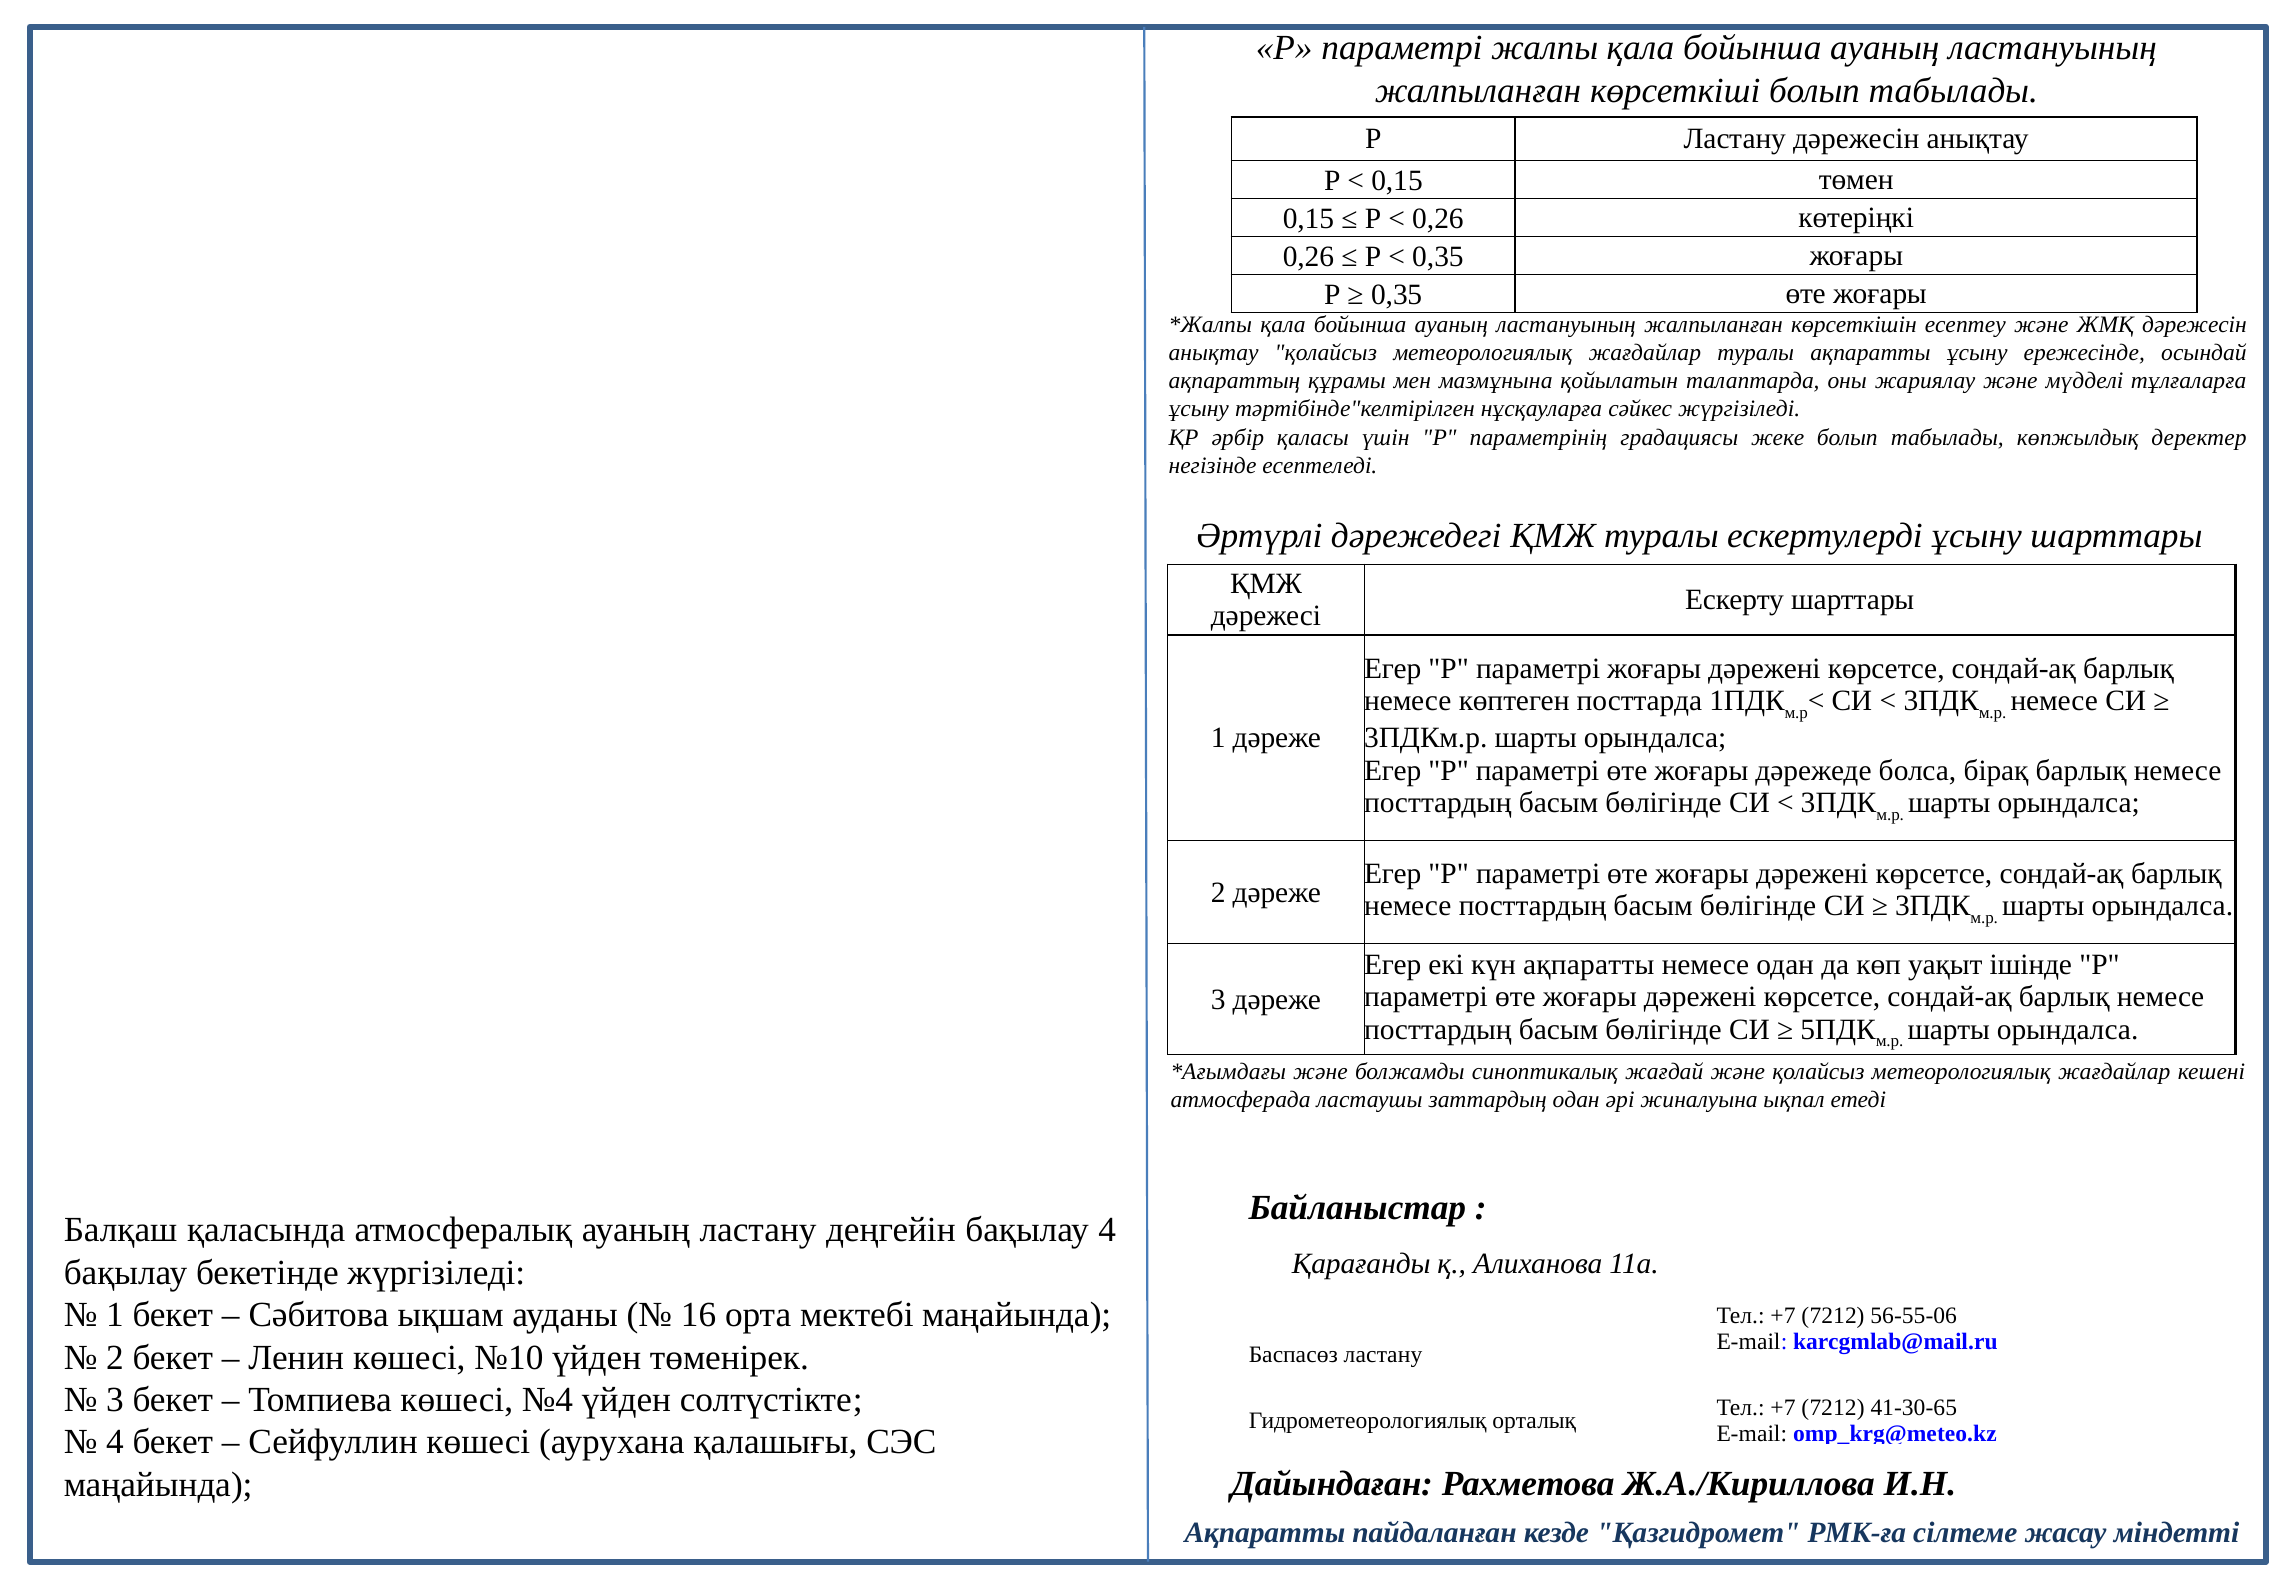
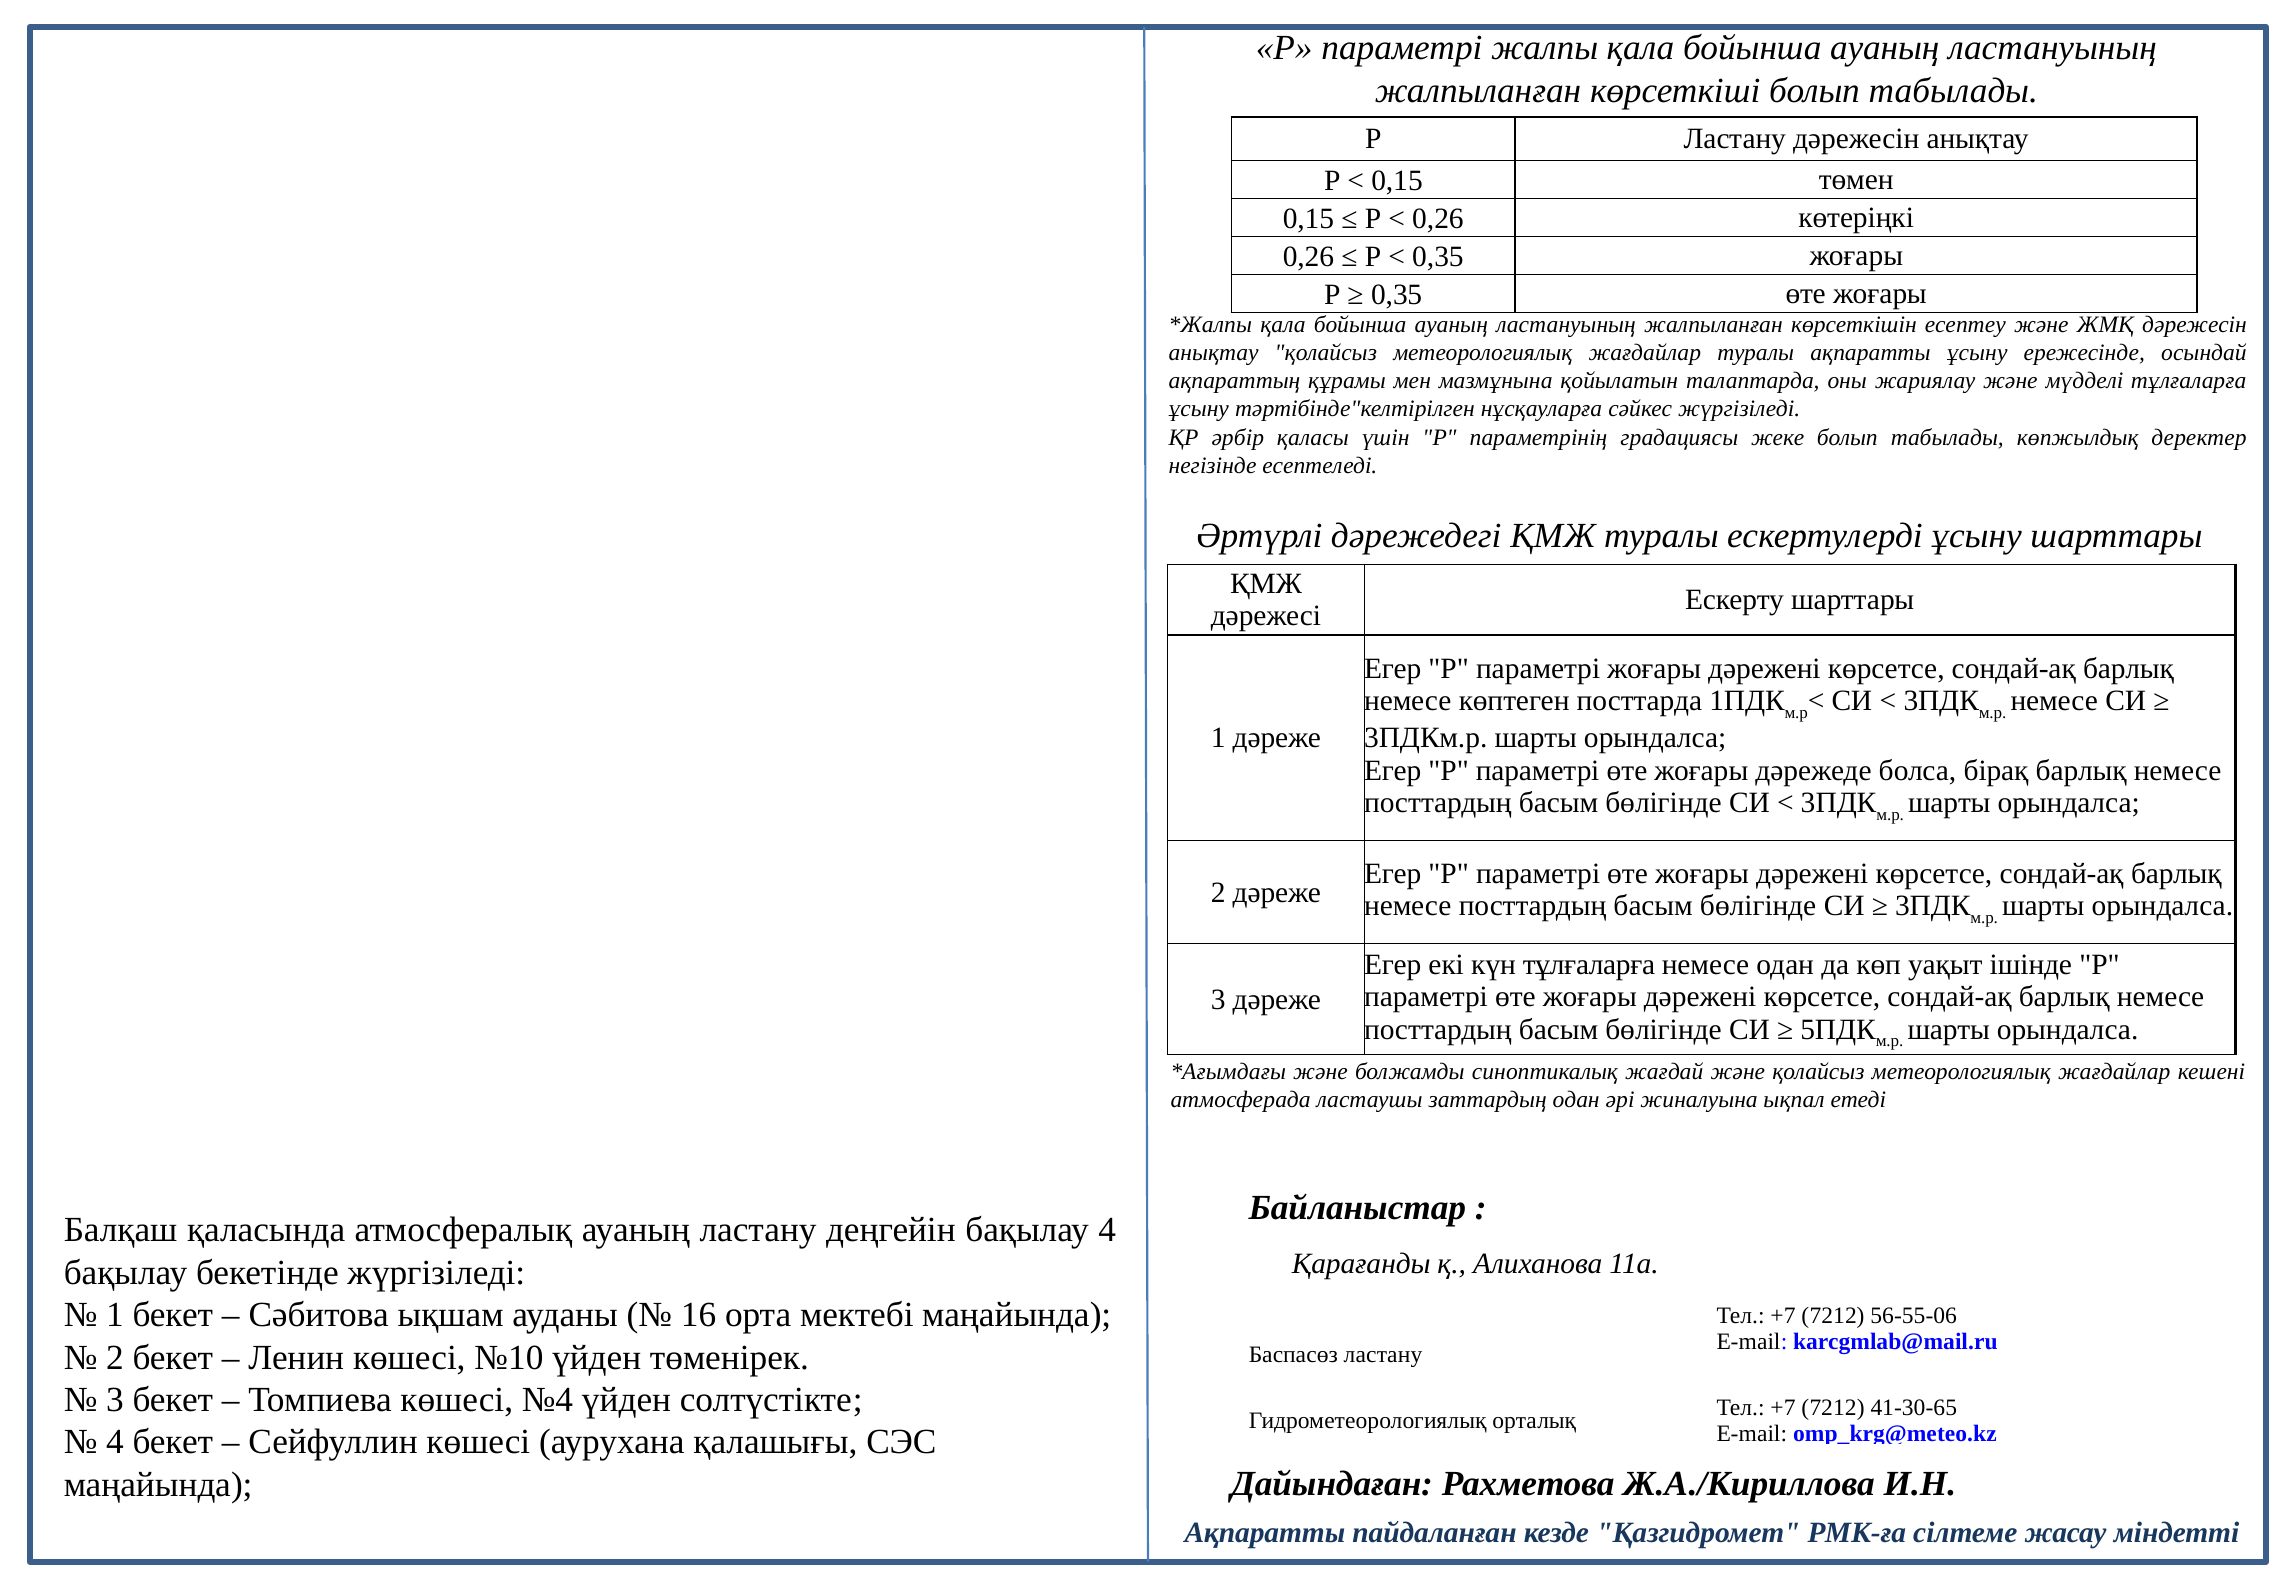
күн ақпаратты: ақпаратты -> тұлғаларға (1589, 965)
